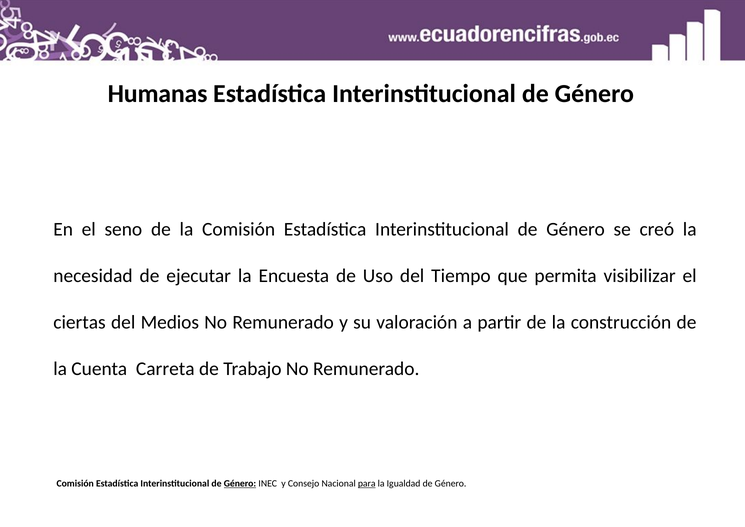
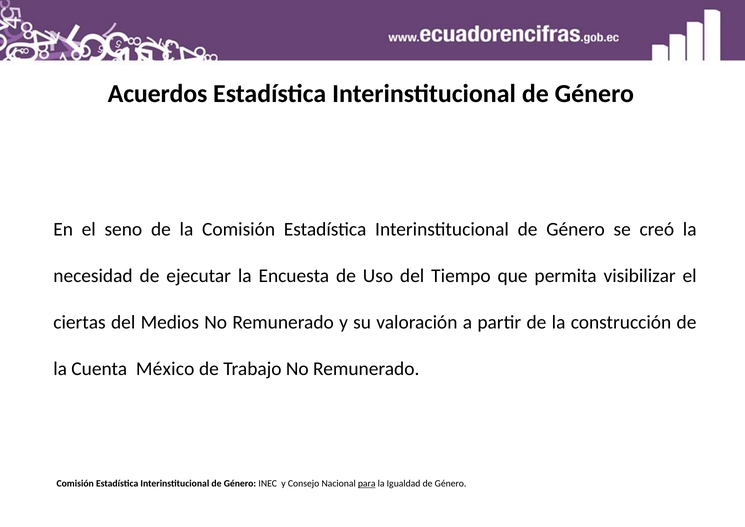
Humanas: Humanas -> Acuerdos (158, 94)
Carreta: Carreta -> México (165, 369)
Género underline: present -> none (240, 484)
